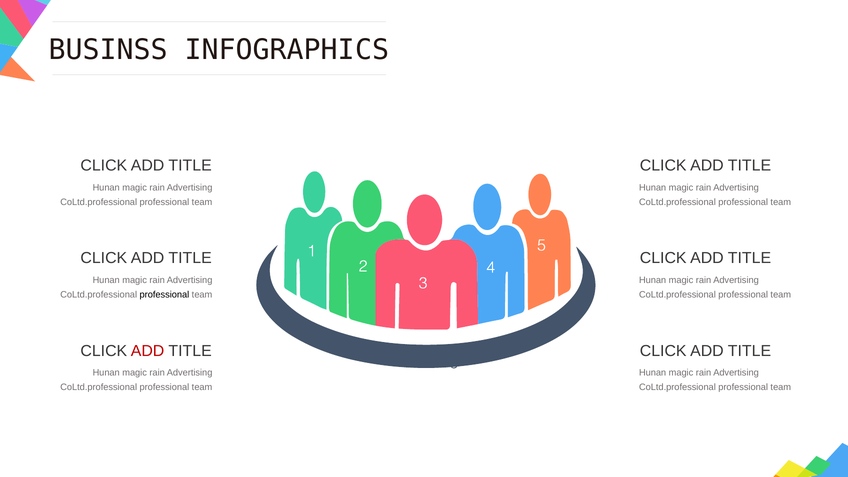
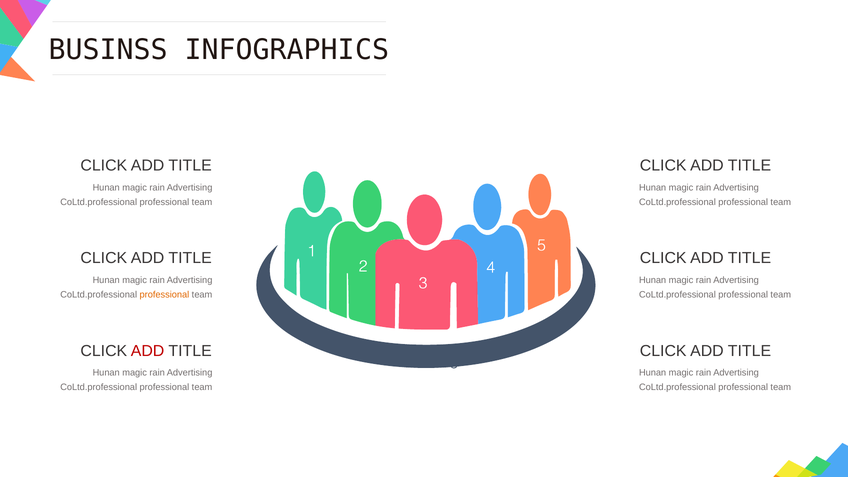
professional colour: black -> orange (164, 295)
